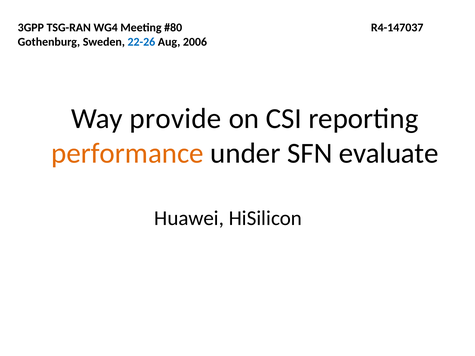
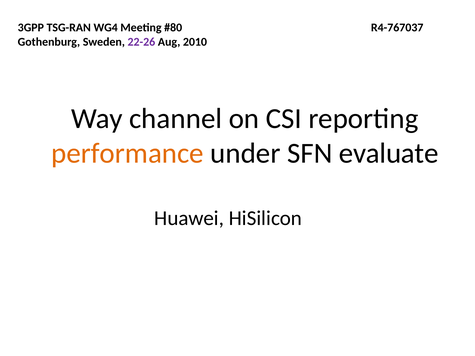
R4-147037: R4-147037 -> R4-767037 (397, 28)
22-26 colour: blue -> purple (141, 42)
2006: 2006 -> 2010 (195, 42)
provide: provide -> channel (176, 119)
